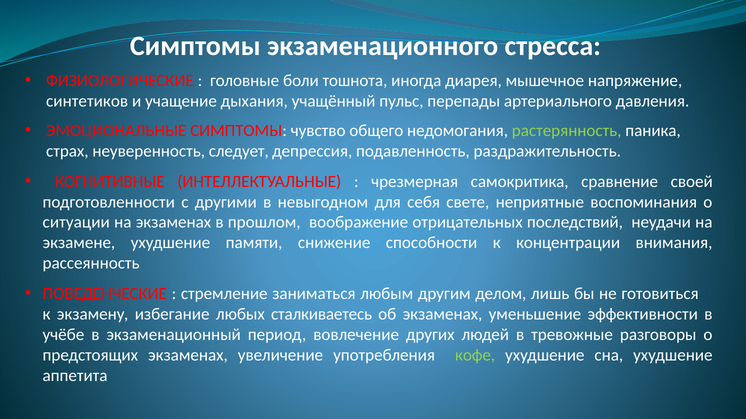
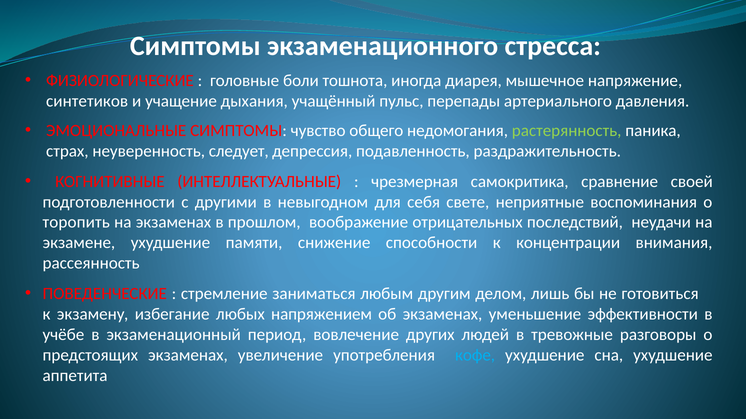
ситуации: ситуации -> торопить (76, 223)
сталкиваетесь: сталкиваетесь -> напряжением (322, 315)
кофе colour: light green -> light blue (475, 356)
